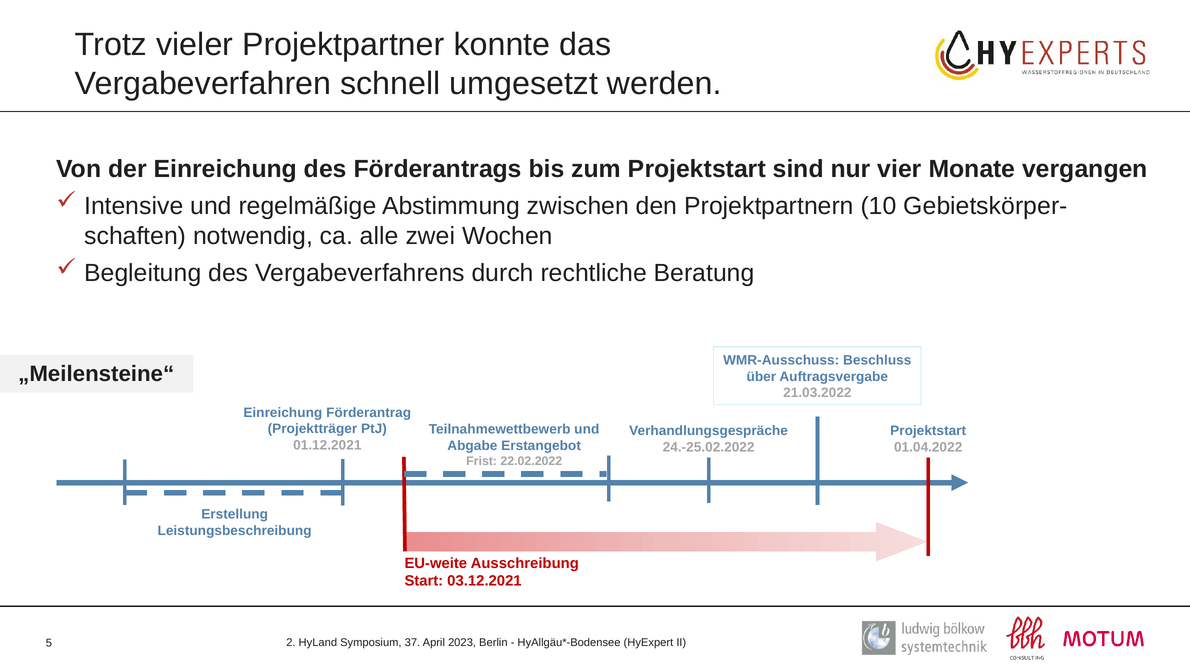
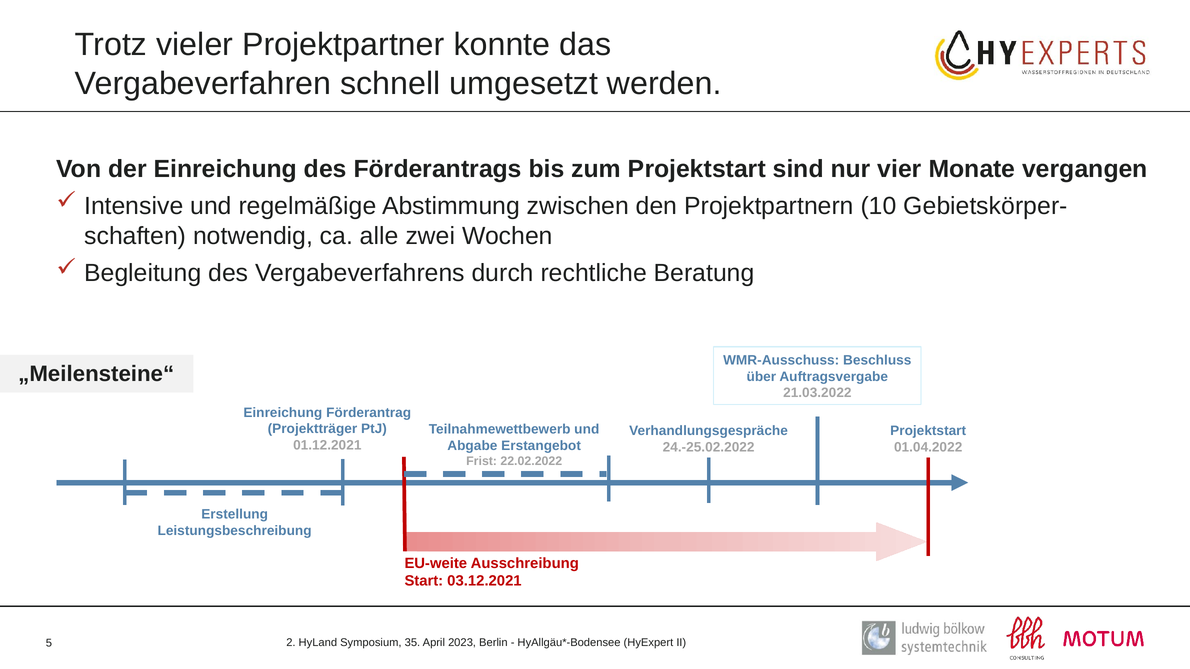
37: 37 -> 35 (412, 643)
